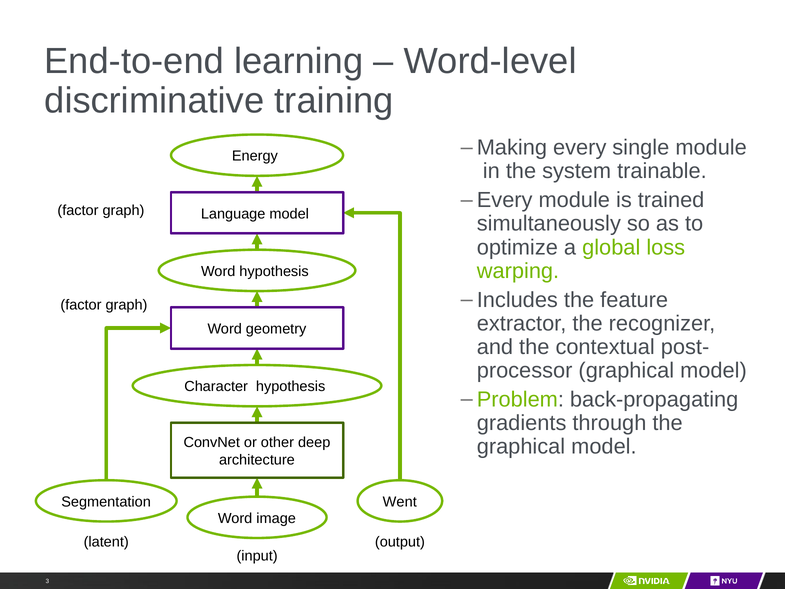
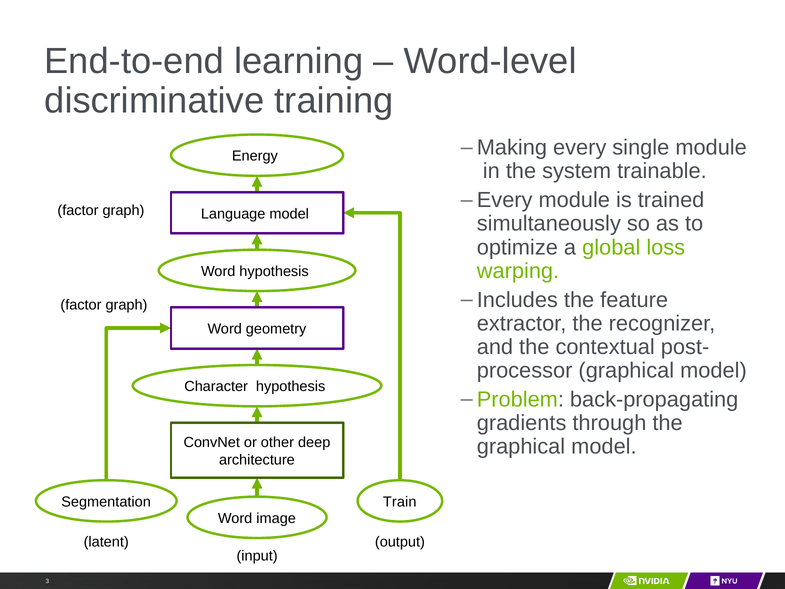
Went: Went -> Train (400, 502)
